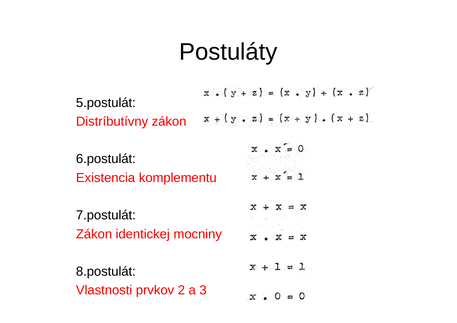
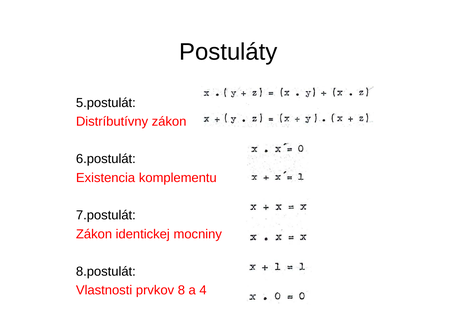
2: 2 -> 8 (181, 290)
3: 3 -> 4 (203, 290)
